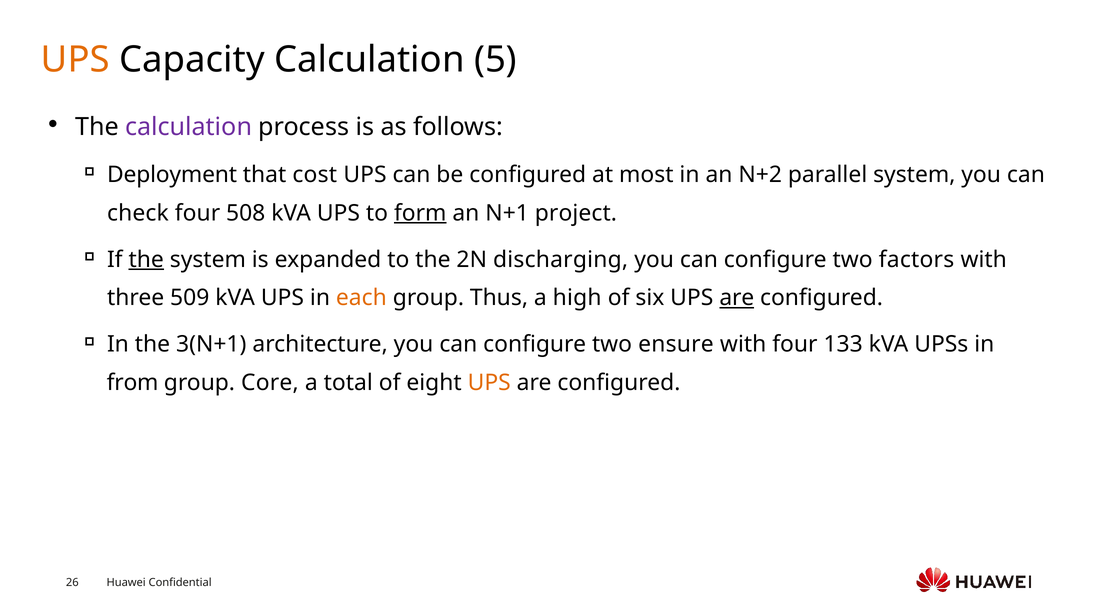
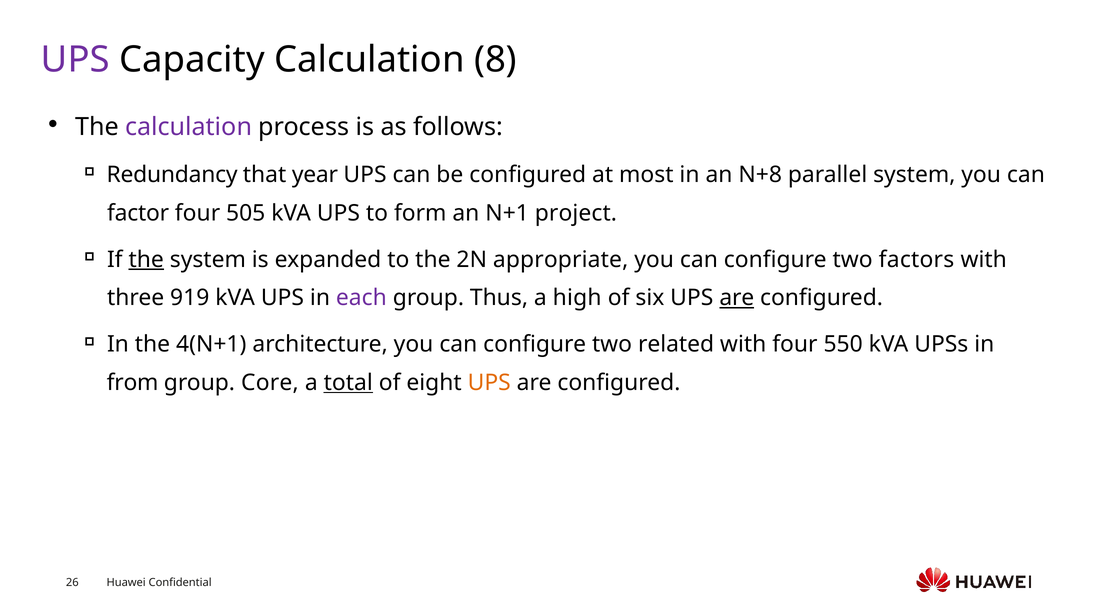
UPS colour: orange -> purple (75, 60)
5: 5 -> 8 (496, 60)
Deployment: Deployment -> Redundancy (172, 175)
cost: cost -> year (315, 175)
N+2: N+2 -> N+8 (760, 175)
check: check -> factor (138, 213)
508: 508 -> 505 (246, 213)
form underline: present -> none (420, 213)
discharging: discharging -> appropriate (561, 260)
509: 509 -> 919 (190, 298)
each colour: orange -> purple (361, 298)
3(N+1: 3(N+1 -> 4(N+1 (211, 345)
ensure: ensure -> related (676, 345)
133: 133 -> 550 (843, 345)
total underline: none -> present (348, 383)
